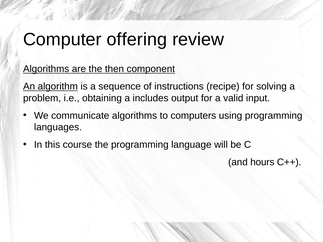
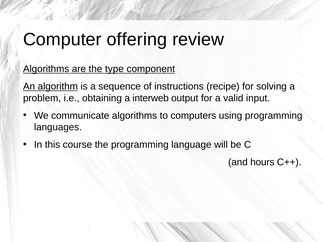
then: then -> type (114, 69)
includes: includes -> interweb (151, 98)
